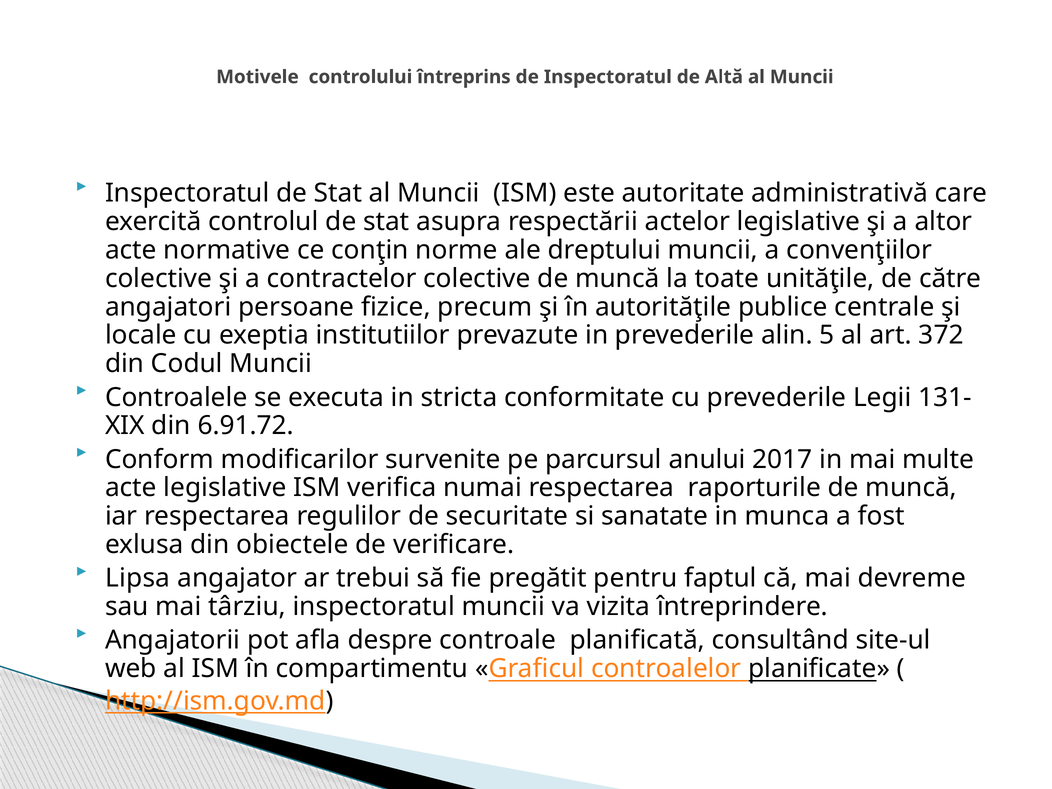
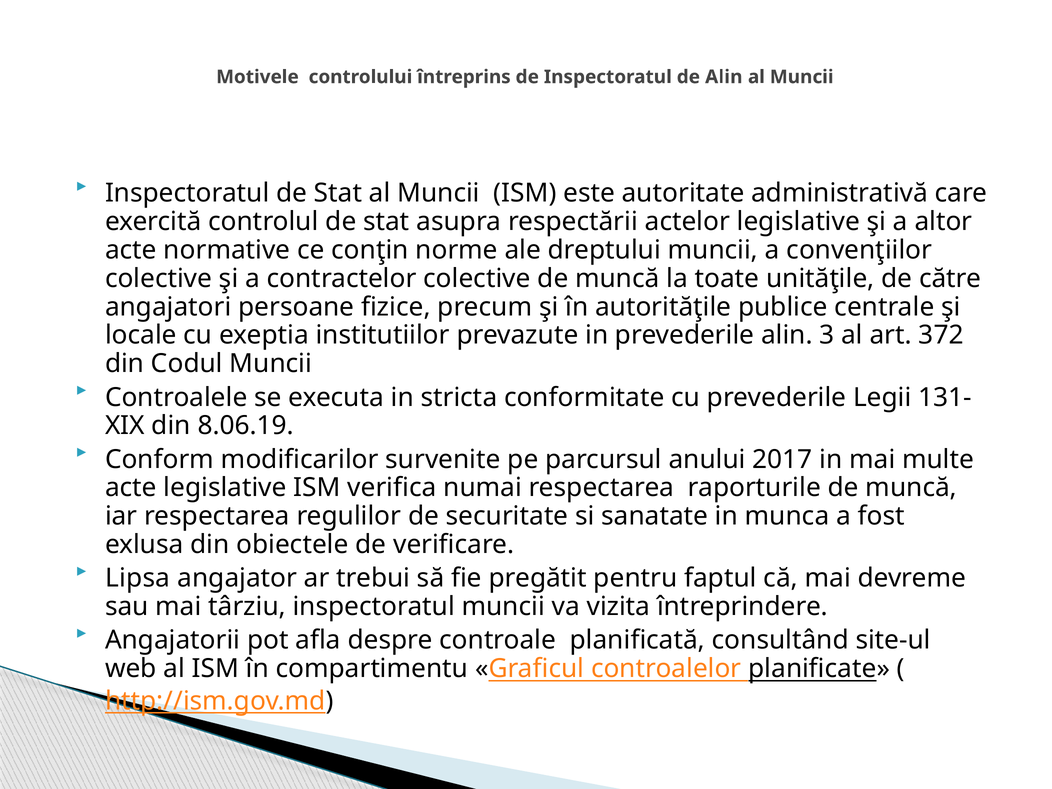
de Altă: Altă -> Alin (724, 77)
5: 5 -> 3 (827, 335)
6.91.72: 6.91.72 -> 8.06.19 (246, 426)
